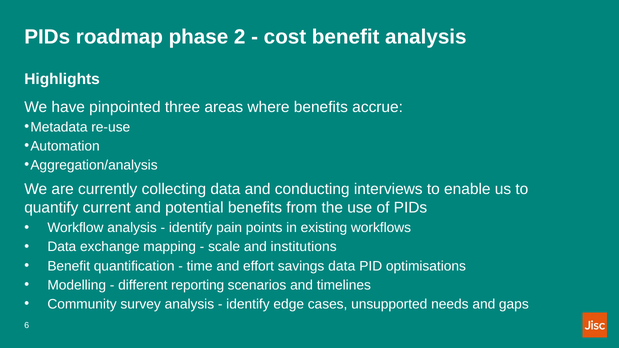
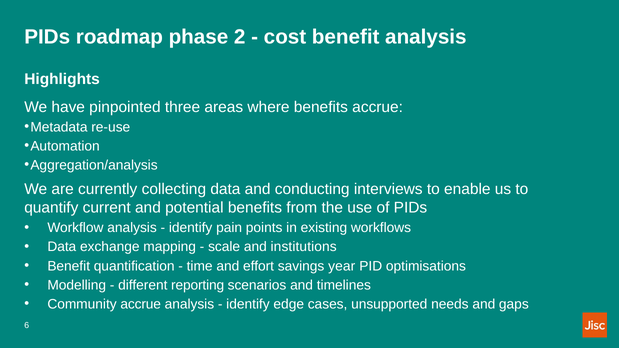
savings data: data -> year (342, 266)
Community survey: survey -> accrue (141, 304)
